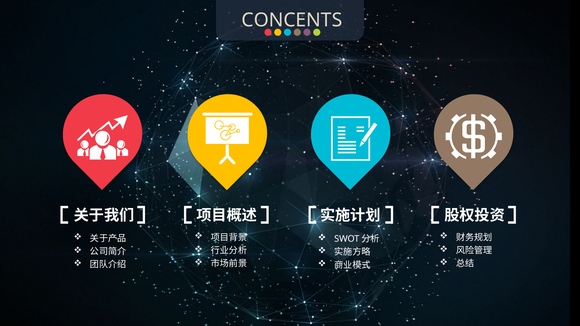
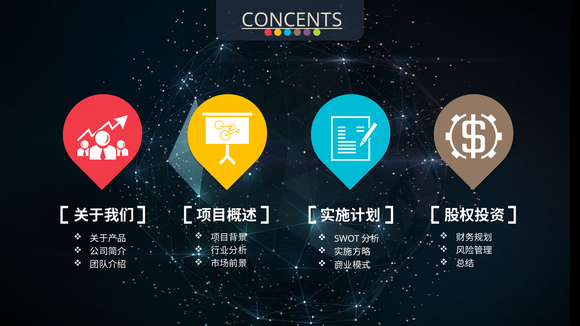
CONCENTS underline: none -> present (292, 20)
